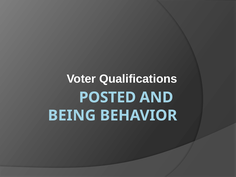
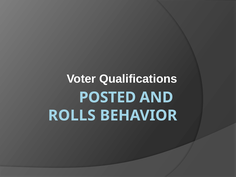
BEING: BEING -> ROLLS (72, 115)
